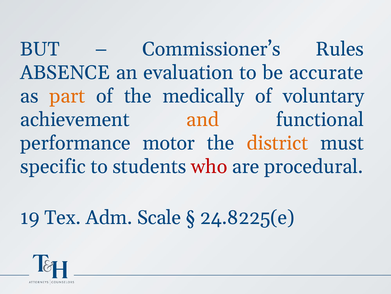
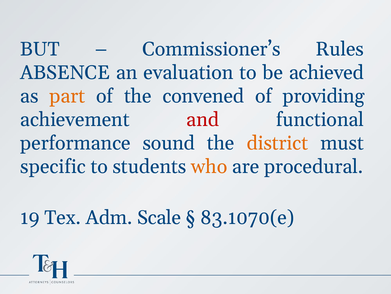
accurate: accurate -> achieved (326, 72)
medically: medically -> convened (203, 96)
voluntary: voluntary -> providing (324, 96)
and colour: orange -> red (203, 119)
motor: motor -> sound (169, 143)
who colour: red -> orange (209, 166)
24.8225(e: 24.8225(e -> 83.1070(e (247, 217)
